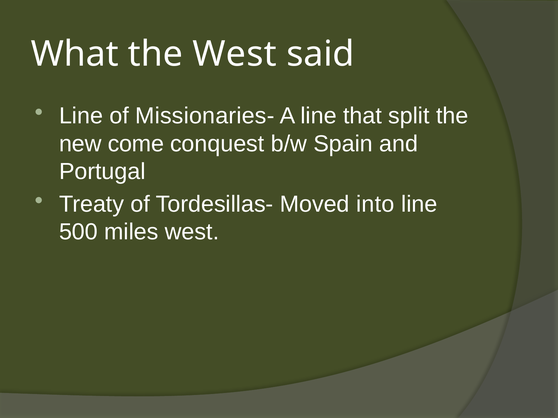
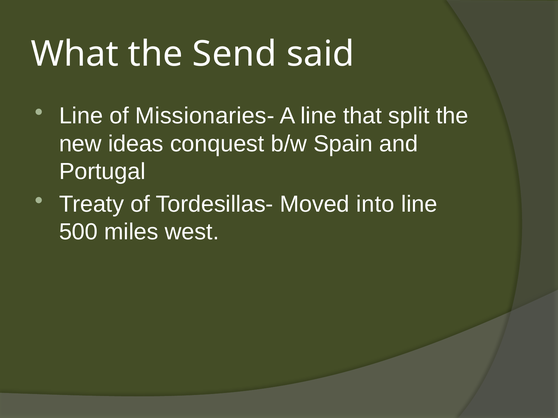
the West: West -> Send (235, 54)
come: come -> ideas (136, 144)
